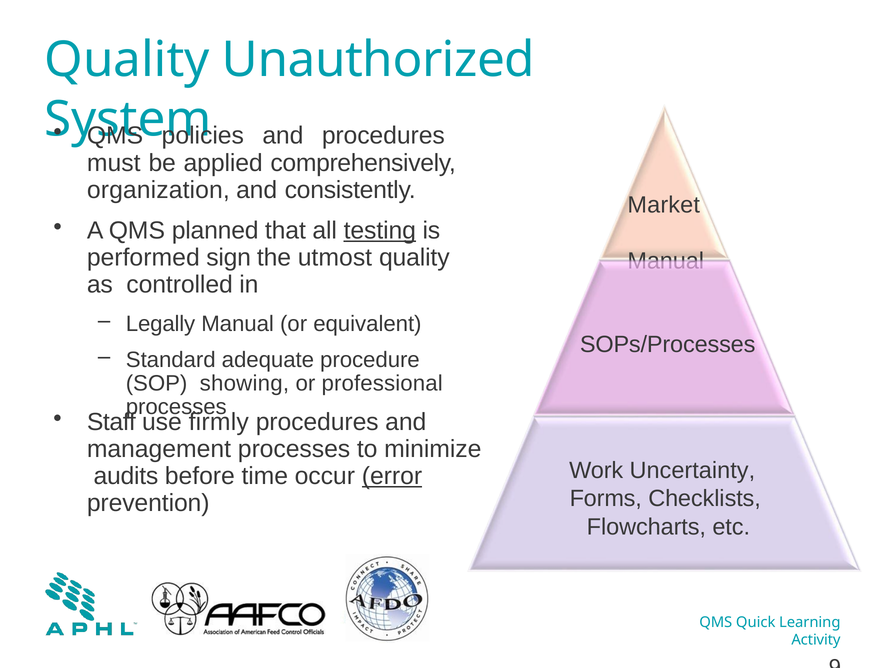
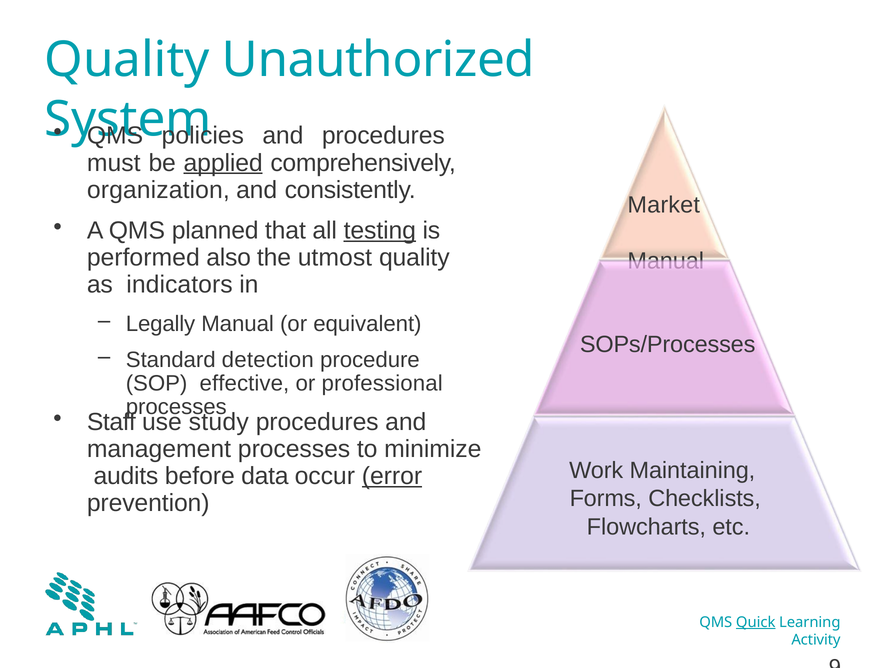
applied underline: none -> present (223, 163)
sign: sign -> also (229, 258)
controlled: controlled -> indicators (180, 285)
adequate: adequate -> detection (268, 360)
showing: showing -> effective (244, 384)
firmly: firmly -> study (219, 422)
Uncertainty: Uncertainty -> Maintaining (692, 471)
time: time -> data (265, 476)
Quick underline: none -> present (756, 622)
